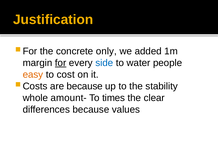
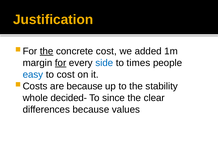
the underline: none -> present (47, 51)
concrete only: only -> cost (106, 51)
water: water -> times (138, 63)
easy colour: orange -> blue (33, 74)
amount-: amount- -> decided- (69, 98)
times: times -> since (114, 98)
